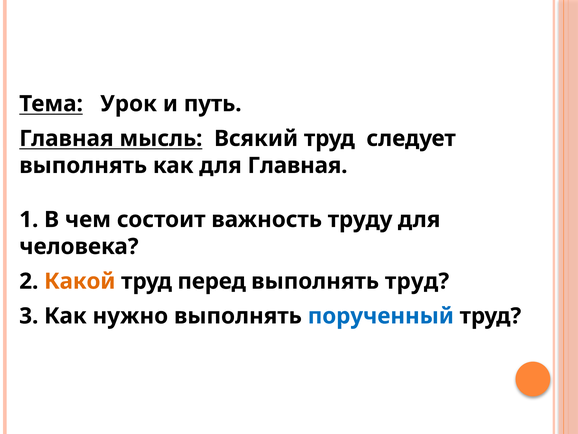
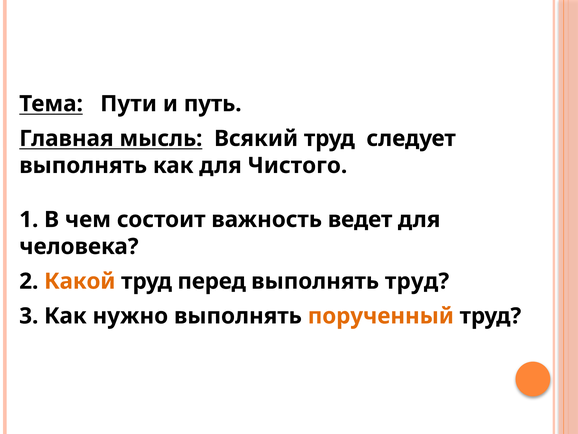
Урок: Урок -> Пути (129, 104)
для Главная: Главная -> Чистого (297, 165)
труду: труду -> ведет (360, 219)
порученный colour: blue -> orange (381, 316)
